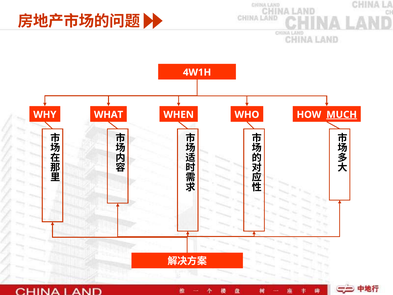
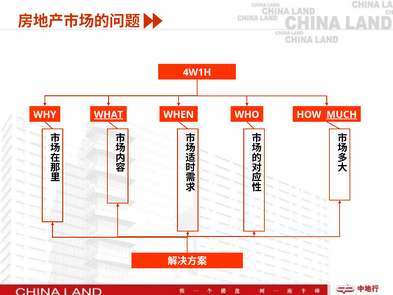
WHAT underline: none -> present (109, 115)
